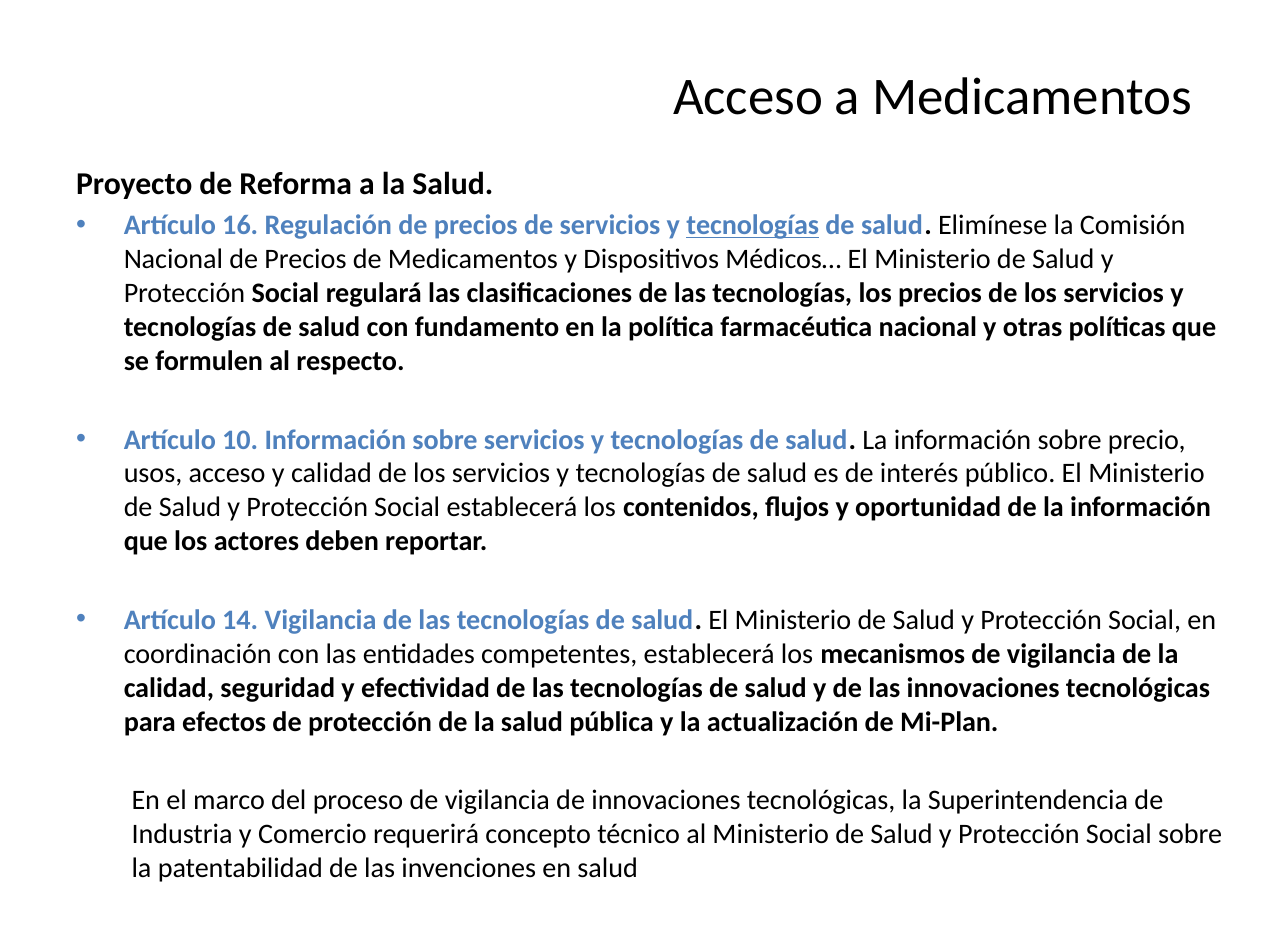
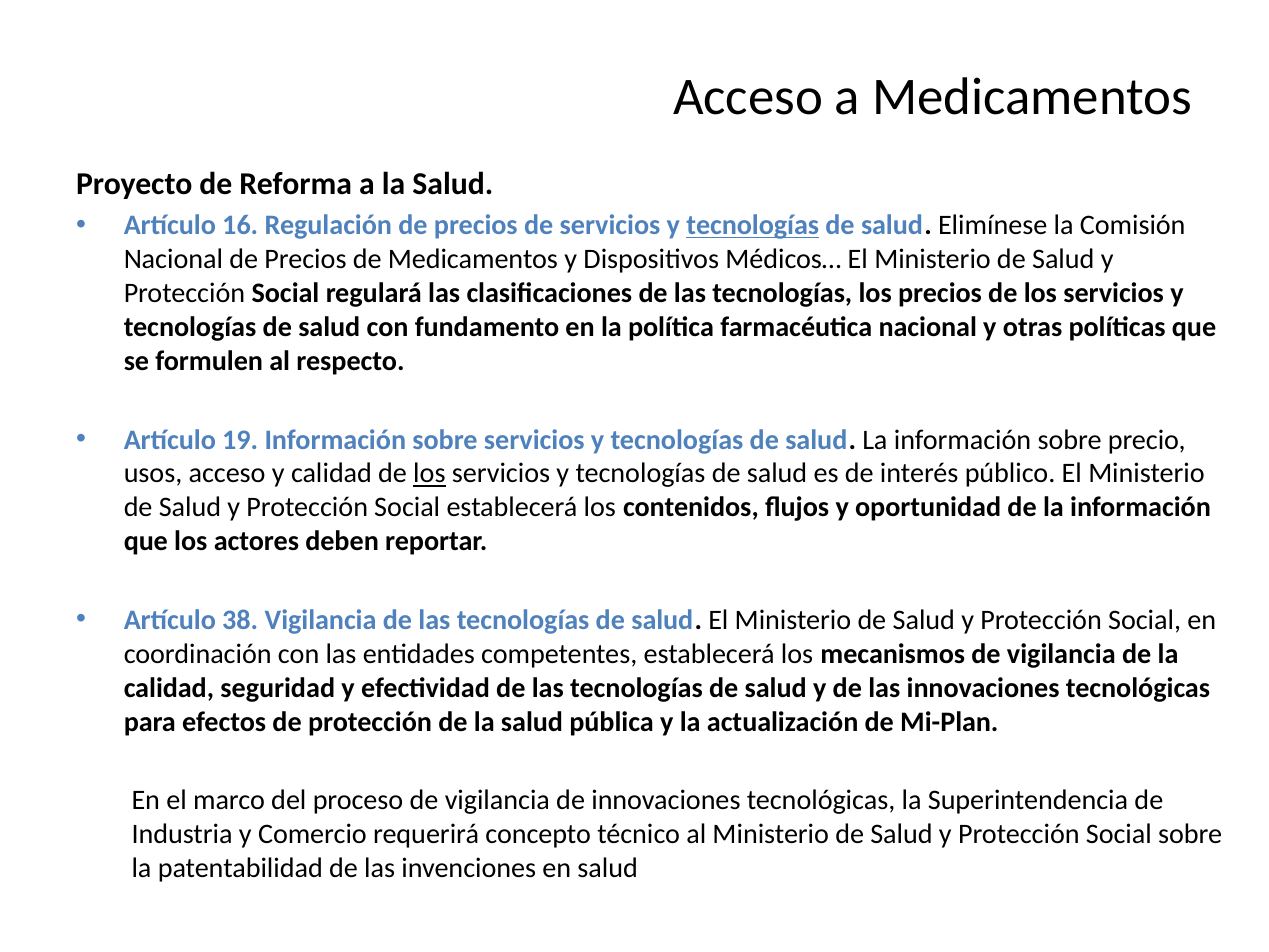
10: 10 -> 19 (240, 440)
los underline: none -> present (429, 473)
14: 14 -> 38 (240, 620)
